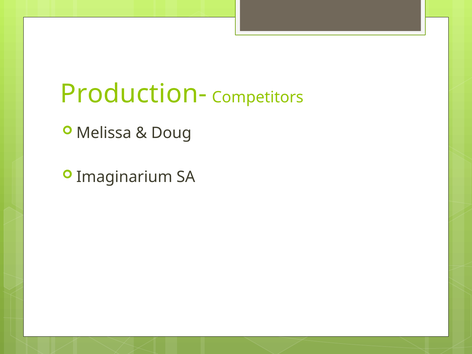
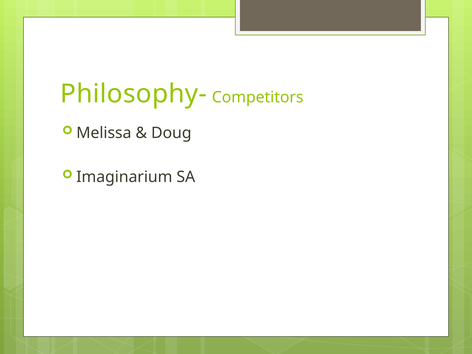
Production-: Production- -> Philosophy- (134, 94)
